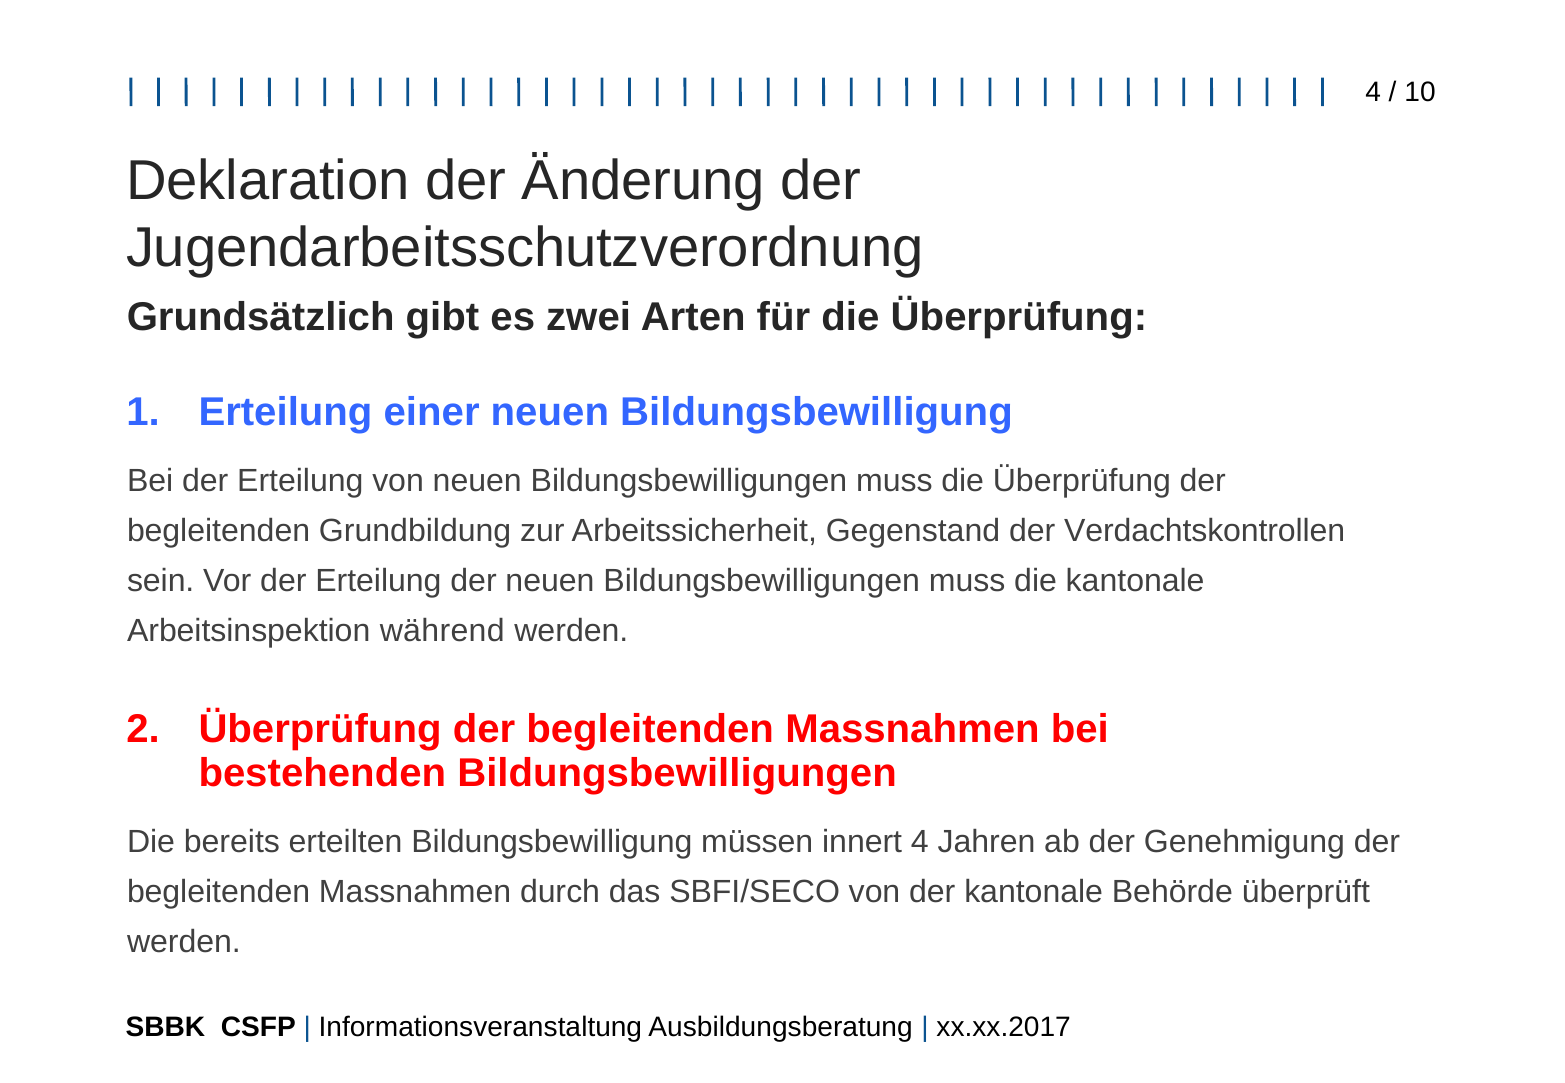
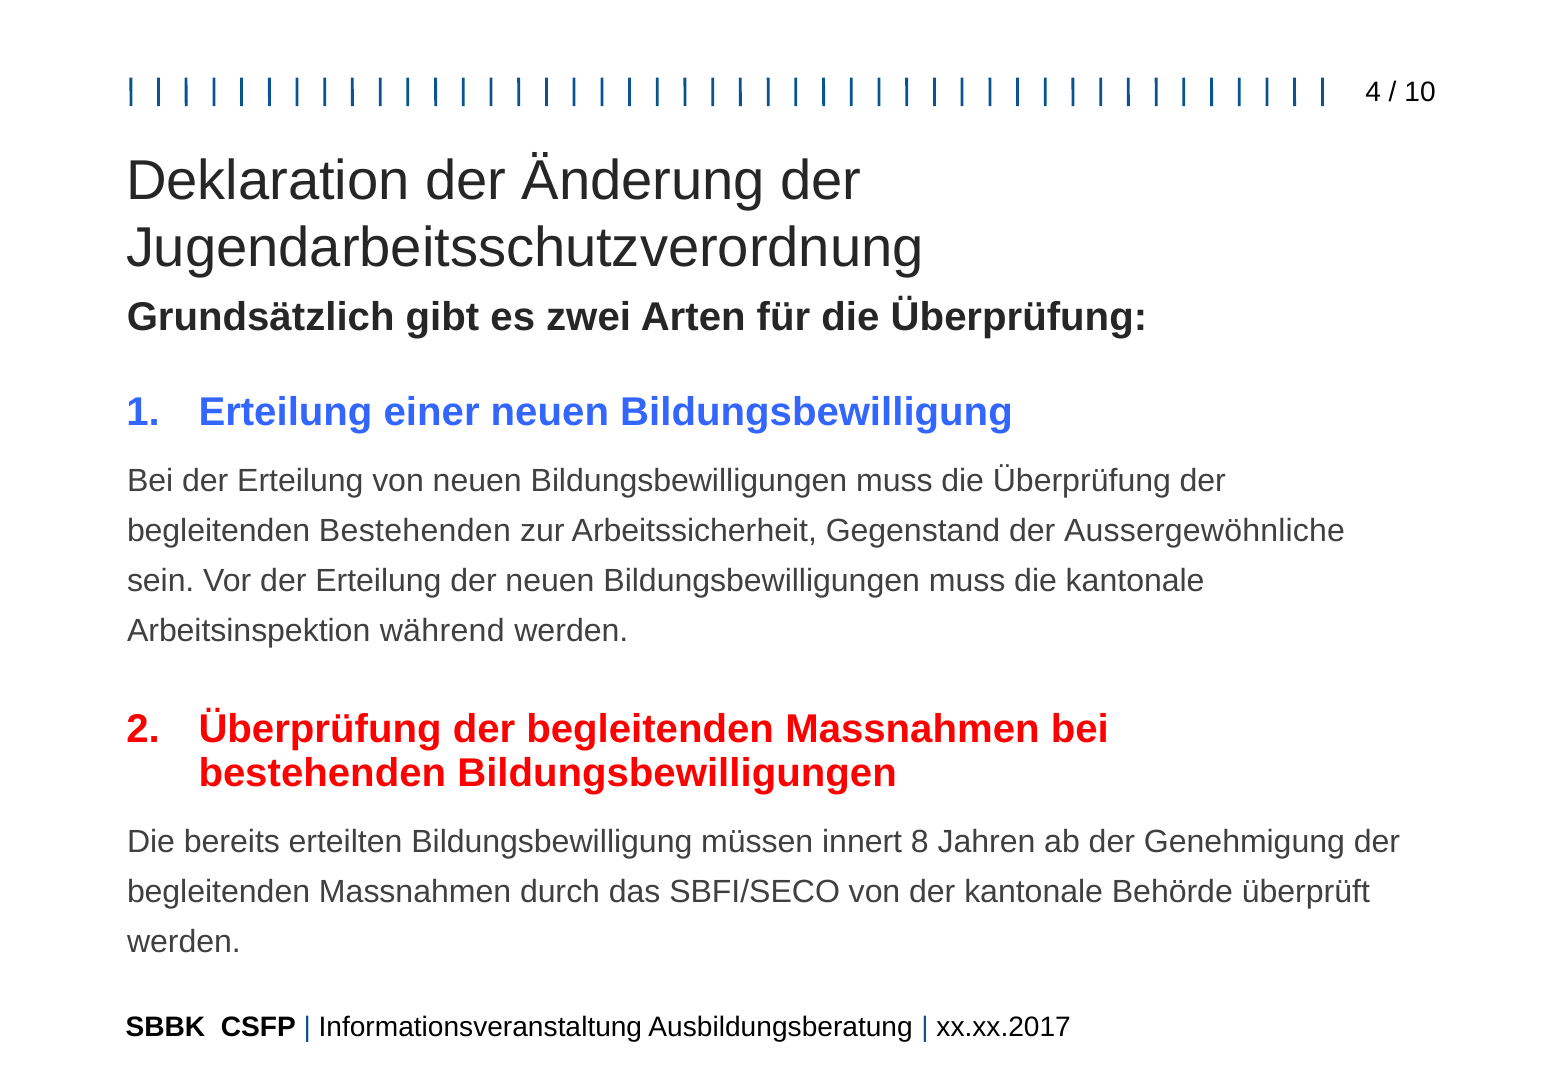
begleitenden Grundbildung: Grundbildung -> Bestehenden (415, 531)
Verdachtskontrollen: Verdachtskontrollen -> Aussergewöhnliche (1205, 531)
innert 4: 4 -> 8 (920, 842)
